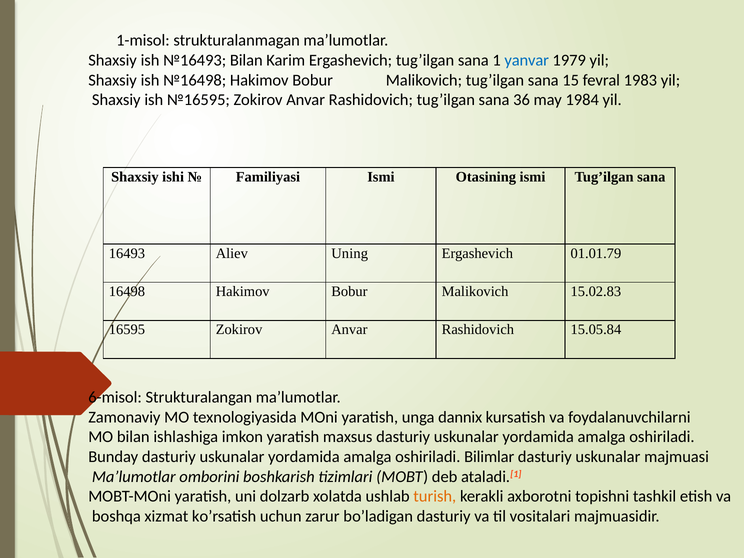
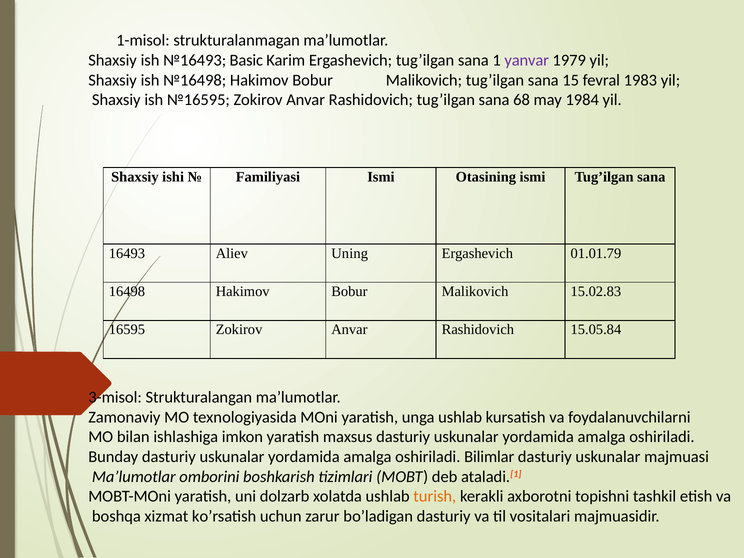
№16493 Bilan: Bilan -> Basic (246, 60)
yanvar colour: blue -> purple (527, 60)
36: 36 -> 68 (522, 100)
6-misol: 6-misol -> 3-misol (115, 397)
unga dannix: dannix -> ushlab (460, 417)
